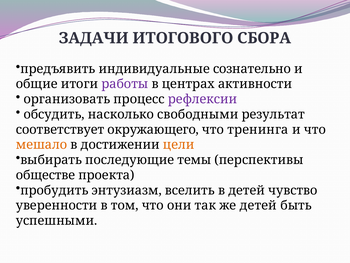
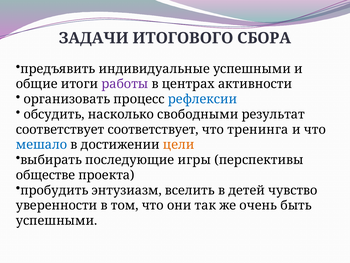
индивидуальные сознательно: сознательно -> успешными (252, 69)
рефлексии colour: purple -> blue (203, 99)
соответствует окружающего: окружающего -> соответствует (153, 129)
мешало colour: orange -> blue (42, 145)
темы: темы -> игры (194, 160)
же детей: детей -> очень (258, 205)
